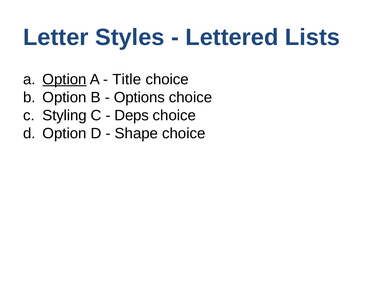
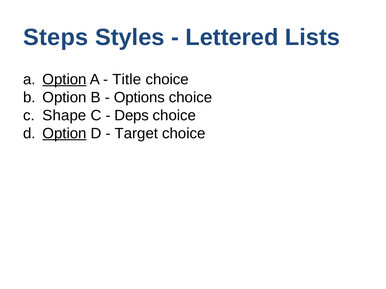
Letter: Letter -> Steps (56, 37)
Styling: Styling -> Shape (64, 116)
Option underline: none -> present (64, 134)
Shape: Shape -> Target (136, 134)
